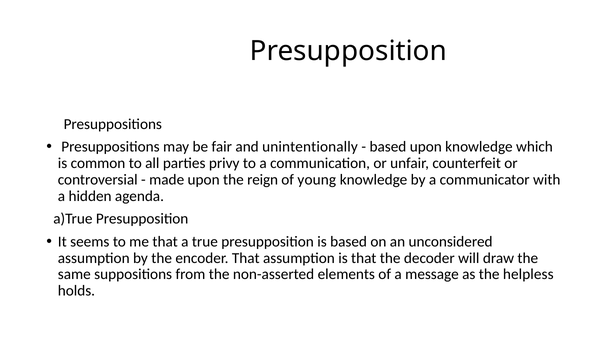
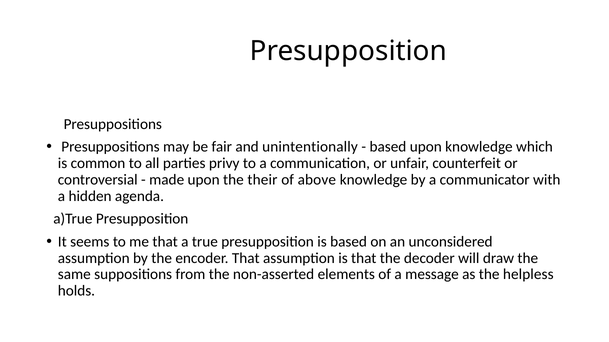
reign: reign -> their (262, 180)
young: young -> above (317, 180)
